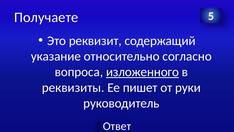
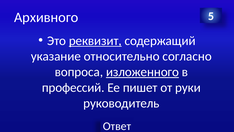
Получаете: Получаете -> Архивного (46, 17)
реквизит underline: none -> present (95, 41)
реквизиты: реквизиты -> профессий (73, 87)
